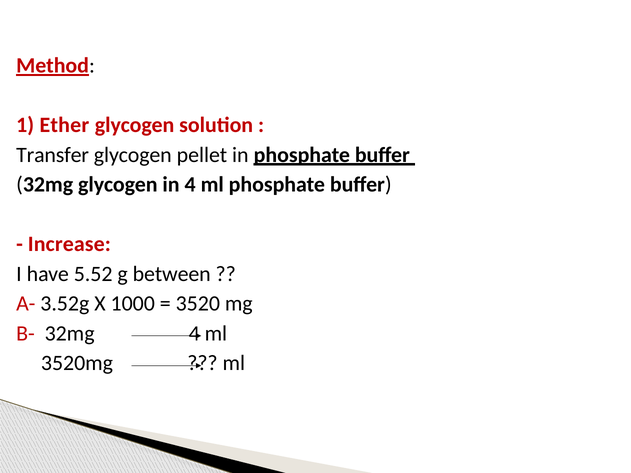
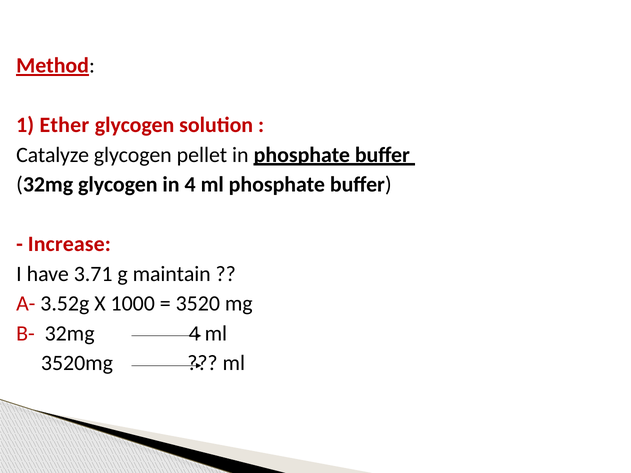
Transfer: Transfer -> Catalyze (53, 155)
5.52: 5.52 -> 3.71 (93, 274)
between: between -> maintain (172, 274)
